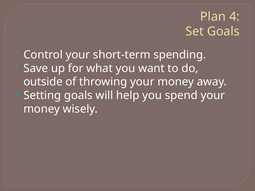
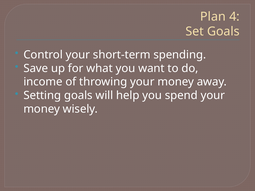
outside: outside -> income (43, 82)
